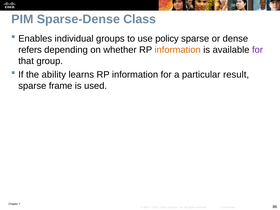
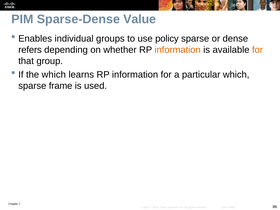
Class: Class -> Value (140, 19)
for colour: purple -> orange (257, 50)
the ability: ability -> which (54, 75)
particular result: result -> which (236, 75)
